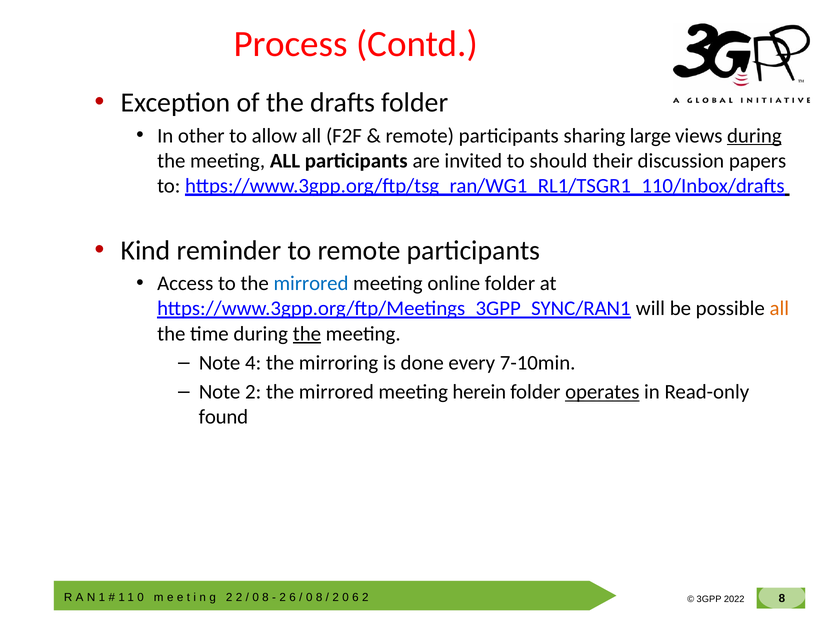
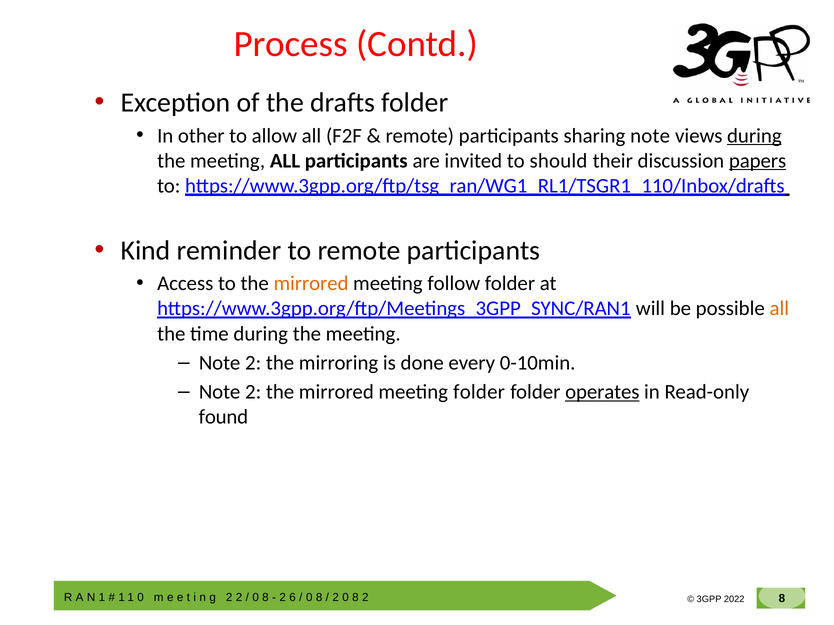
sharing large: large -> note (650, 136)
papers underline: none -> present (758, 161)
mirrored colour: blue -> orange (311, 284)
online: online -> follow (454, 284)
the underline: present -> none (307, 334)
4: 4 -> 2 (253, 363)
7-10min: 7-10min -> 0-10min (538, 363)
meeting herein: herein -> folder (479, 392)
6: 6 -> 8 (355, 598)
